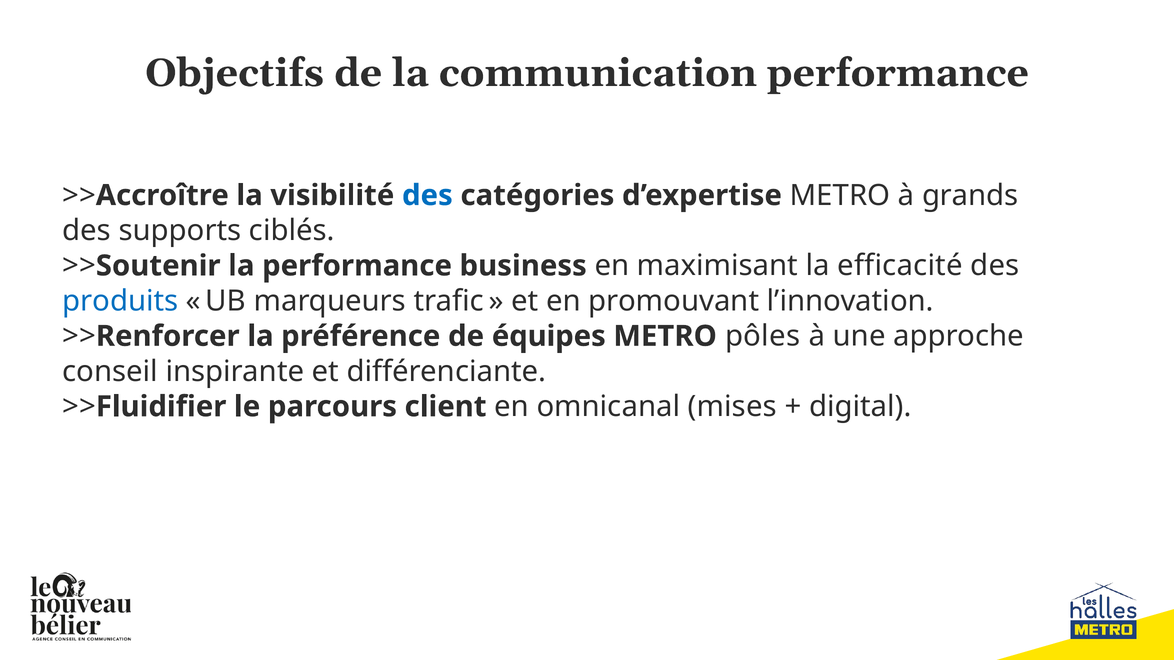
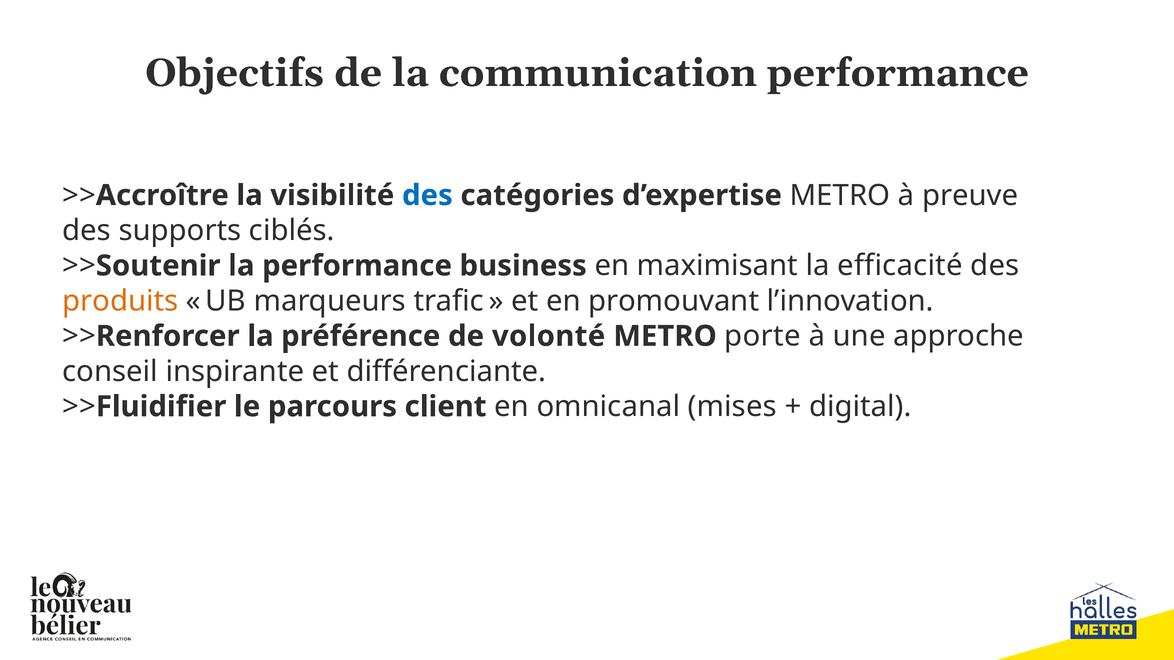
grands: grands -> preuve (970, 195)
produits colour: blue -> orange (120, 301)
équipes: équipes -> volonté (549, 336)
pôles: pôles -> porte (763, 336)
